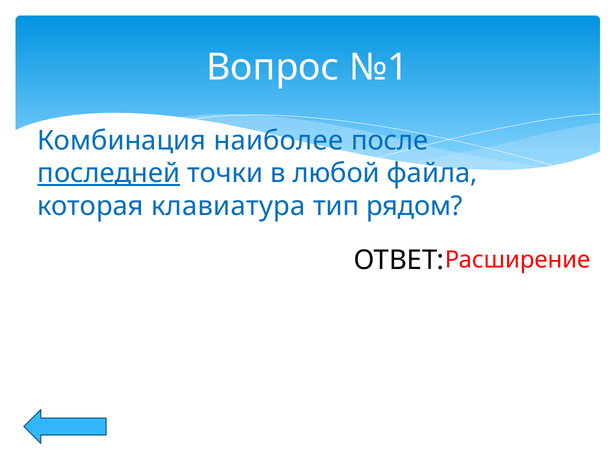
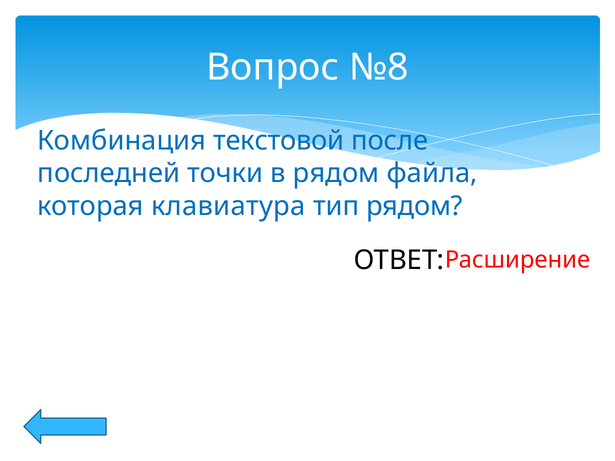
№1: №1 -> №8 (379, 68)
наиболее: наиболее -> текстовой (279, 141)
последней underline: present -> none (109, 173)
в любой: любой -> рядом (336, 173)
